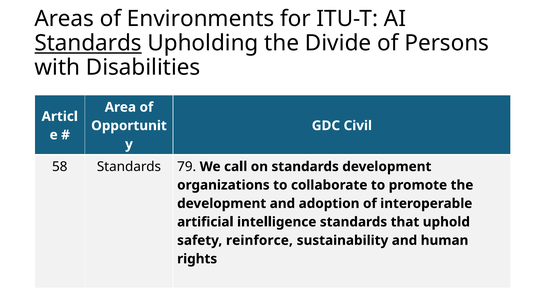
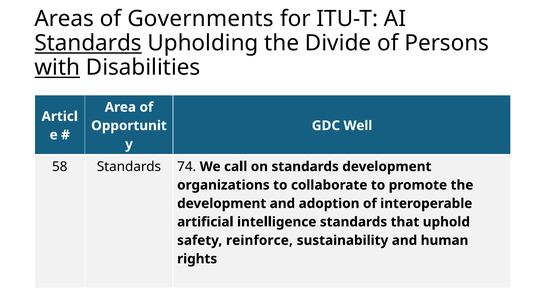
Environments: Environments -> Governments (201, 19)
with underline: none -> present (57, 68)
Civil: Civil -> Well (358, 126)
79: 79 -> 74 (187, 167)
